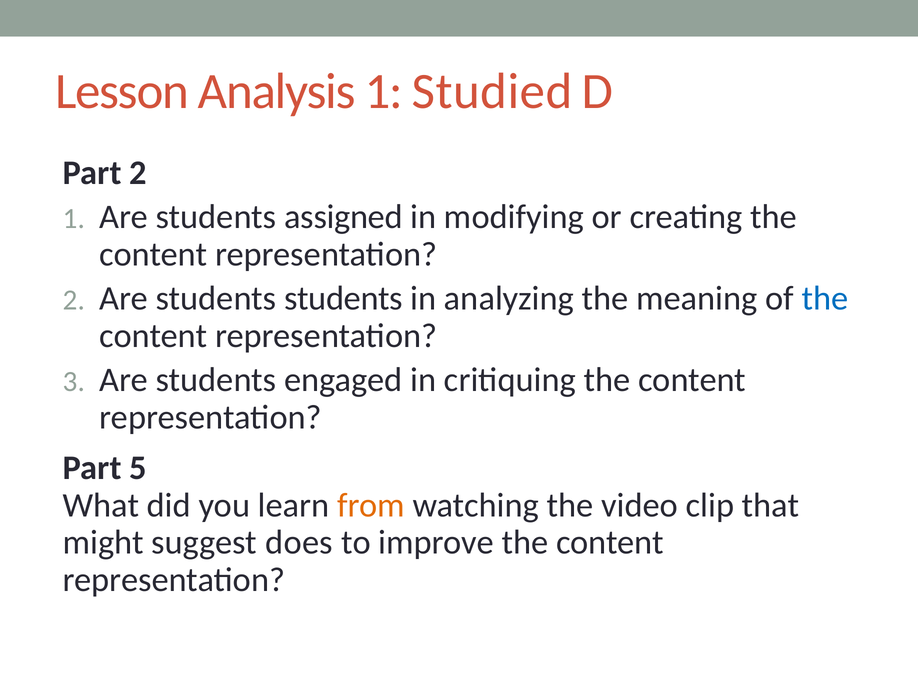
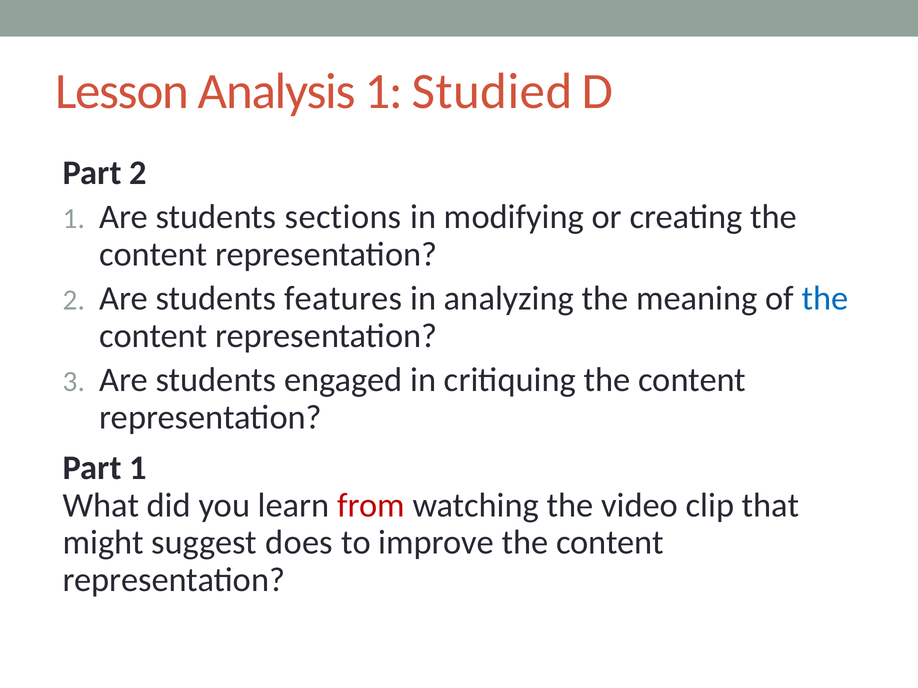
assigned: assigned -> sections (343, 217)
students students: students -> features (343, 299)
Part 5: 5 -> 1 (138, 468)
from colour: orange -> red (371, 506)
